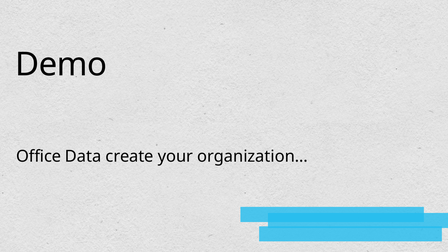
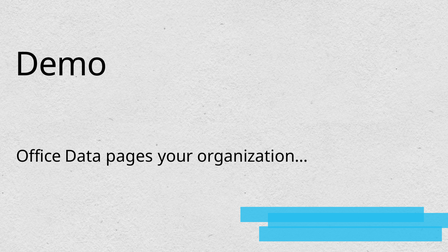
create: create -> pages (129, 157)
